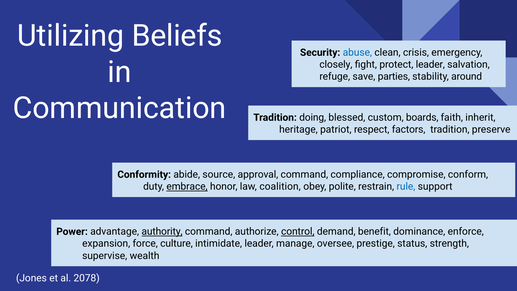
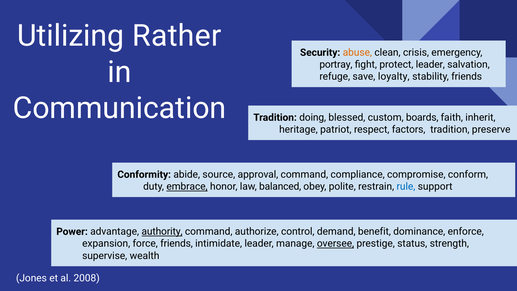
Beliefs: Beliefs -> Rather (177, 36)
abuse colour: blue -> orange (357, 52)
closely: closely -> portray (336, 65)
parties: parties -> loyalty (394, 77)
stability around: around -> friends (467, 77)
coalition: coalition -> balanced (280, 186)
control underline: present -> none (298, 231)
force culture: culture -> friends (177, 243)
oversee underline: none -> present (335, 243)
2078: 2078 -> 2008 (87, 278)
